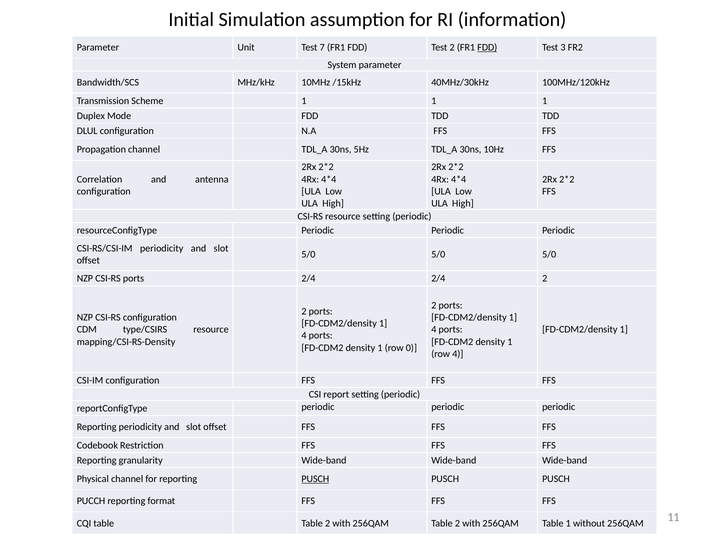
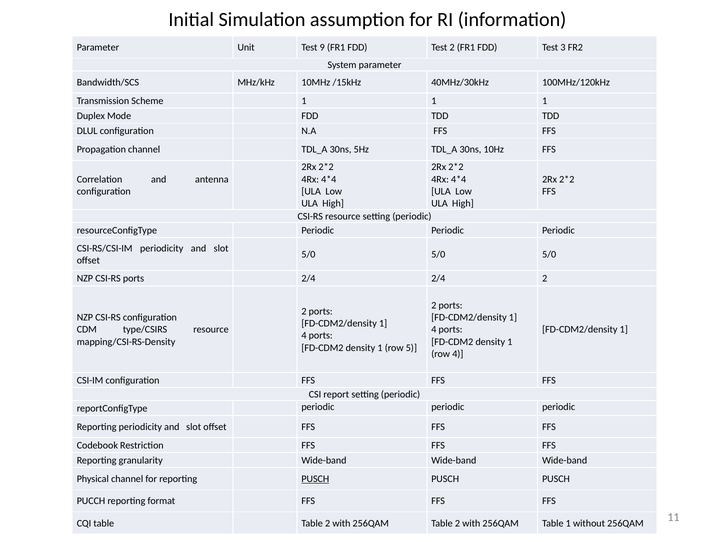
7: 7 -> 9 (322, 48)
FDD underline: present -> none (487, 48)
0: 0 -> 5 (411, 348)
